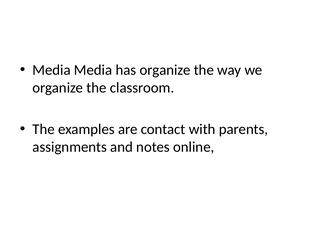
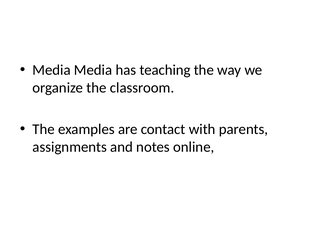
has organize: organize -> teaching (165, 70)
